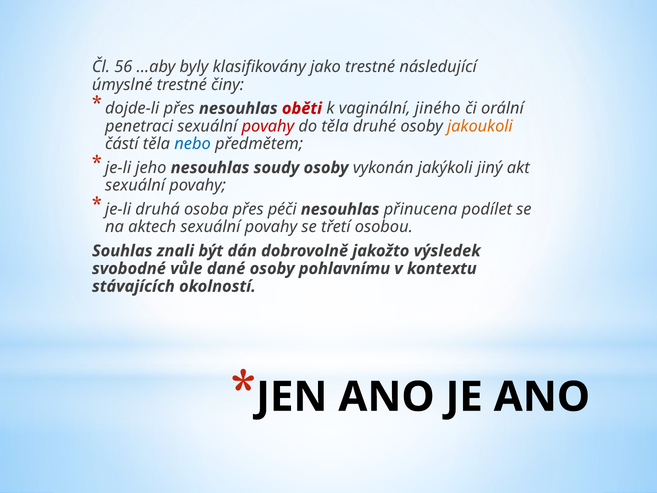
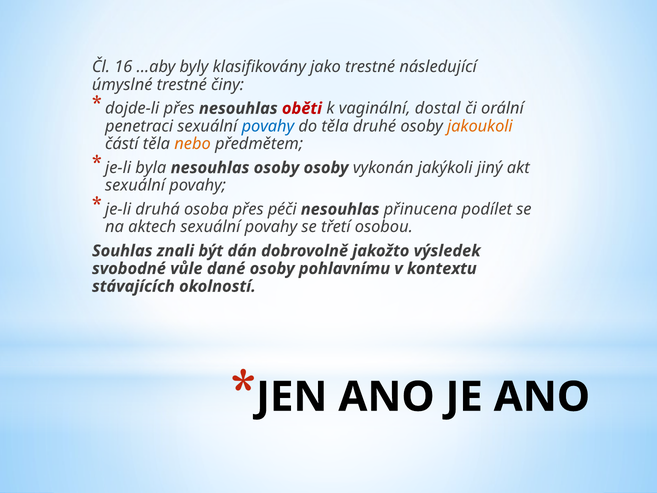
56: 56 -> 16 (123, 67)
jiného: jiného -> dostal (438, 108)
povahy colour: red -> blue (268, 126)
nebo colour: blue -> orange (193, 144)
jeho: jeho -> byla (151, 168)
nesouhlas soudy: soudy -> osoby (276, 168)
